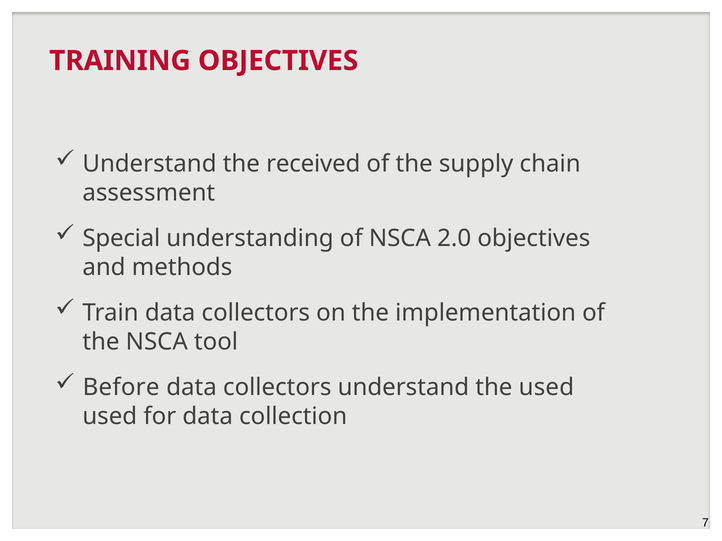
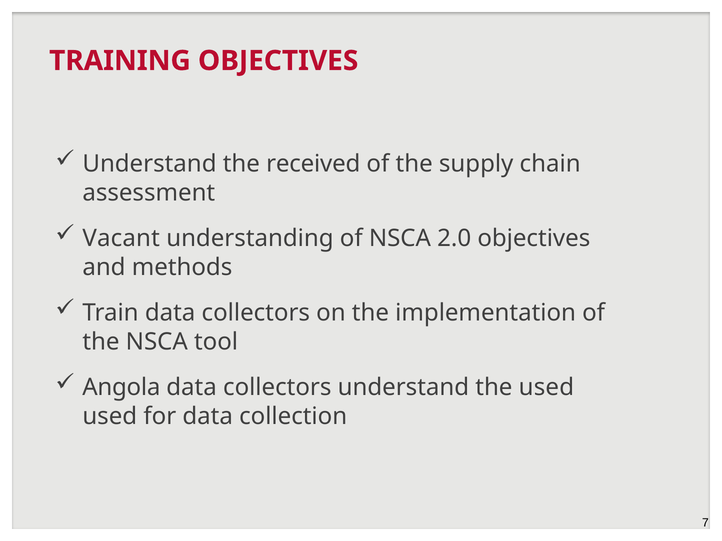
Special: Special -> Vacant (121, 239)
Before: Before -> Angola (121, 388)
